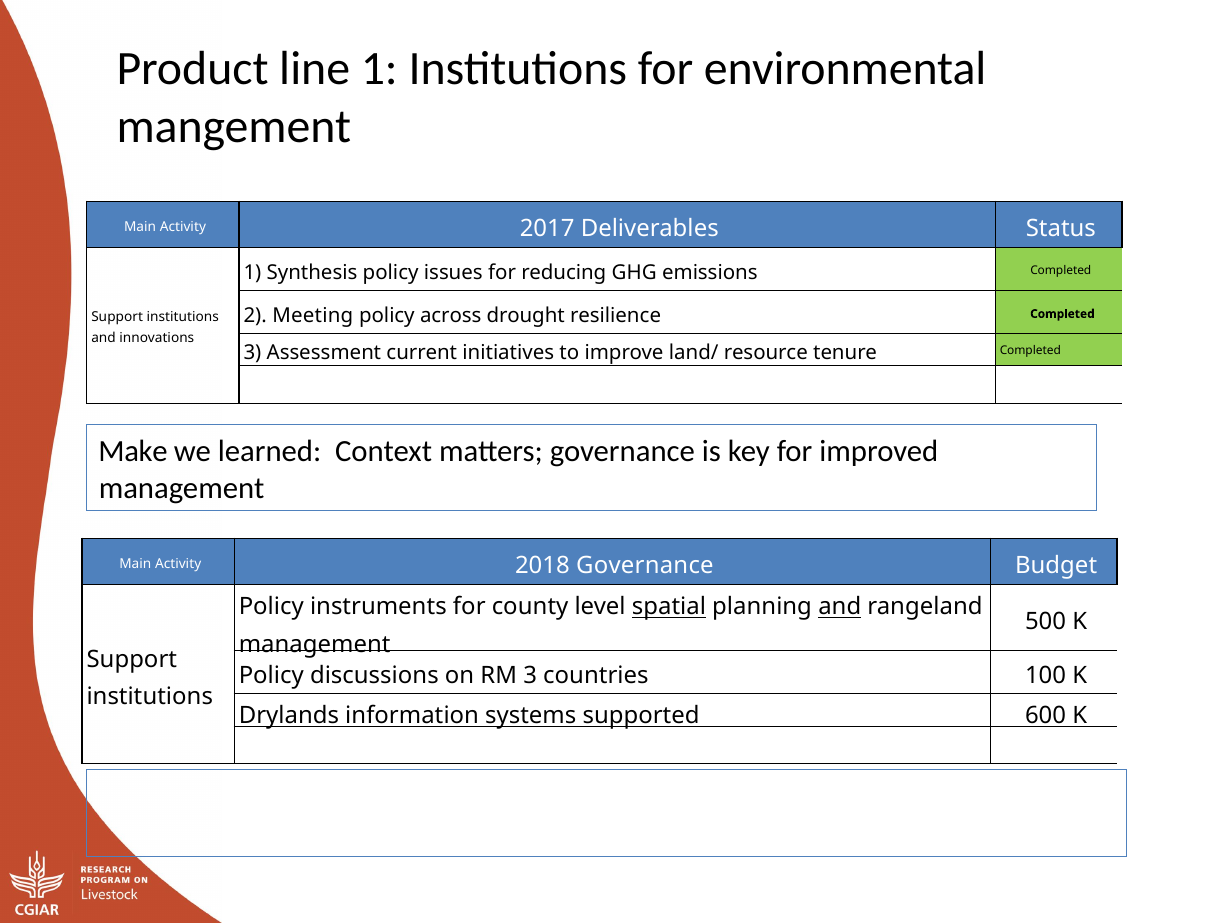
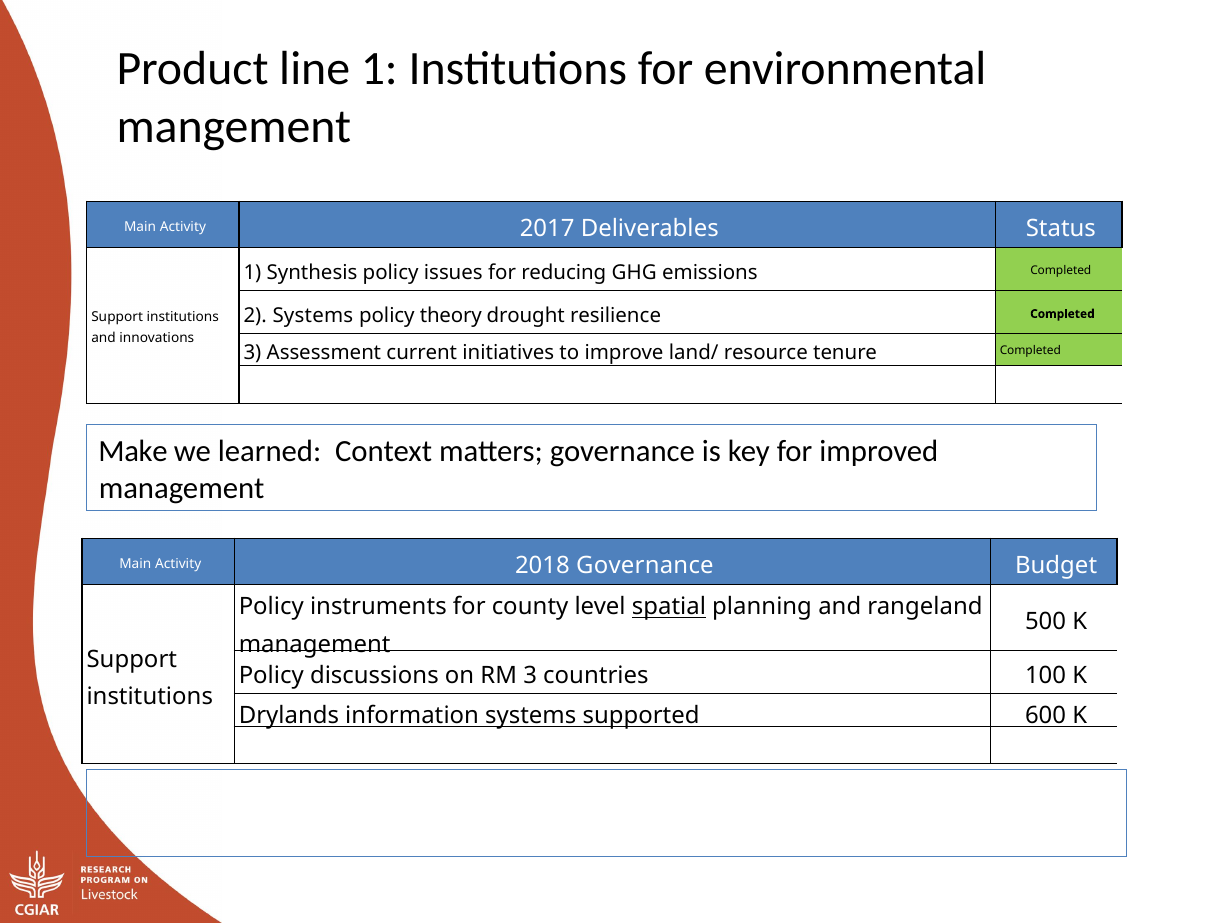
2 Meeting: Meeting -> Systems (313, 315)
across: across -> theory (451, 315)
and underline: present -> none (840, 607)
